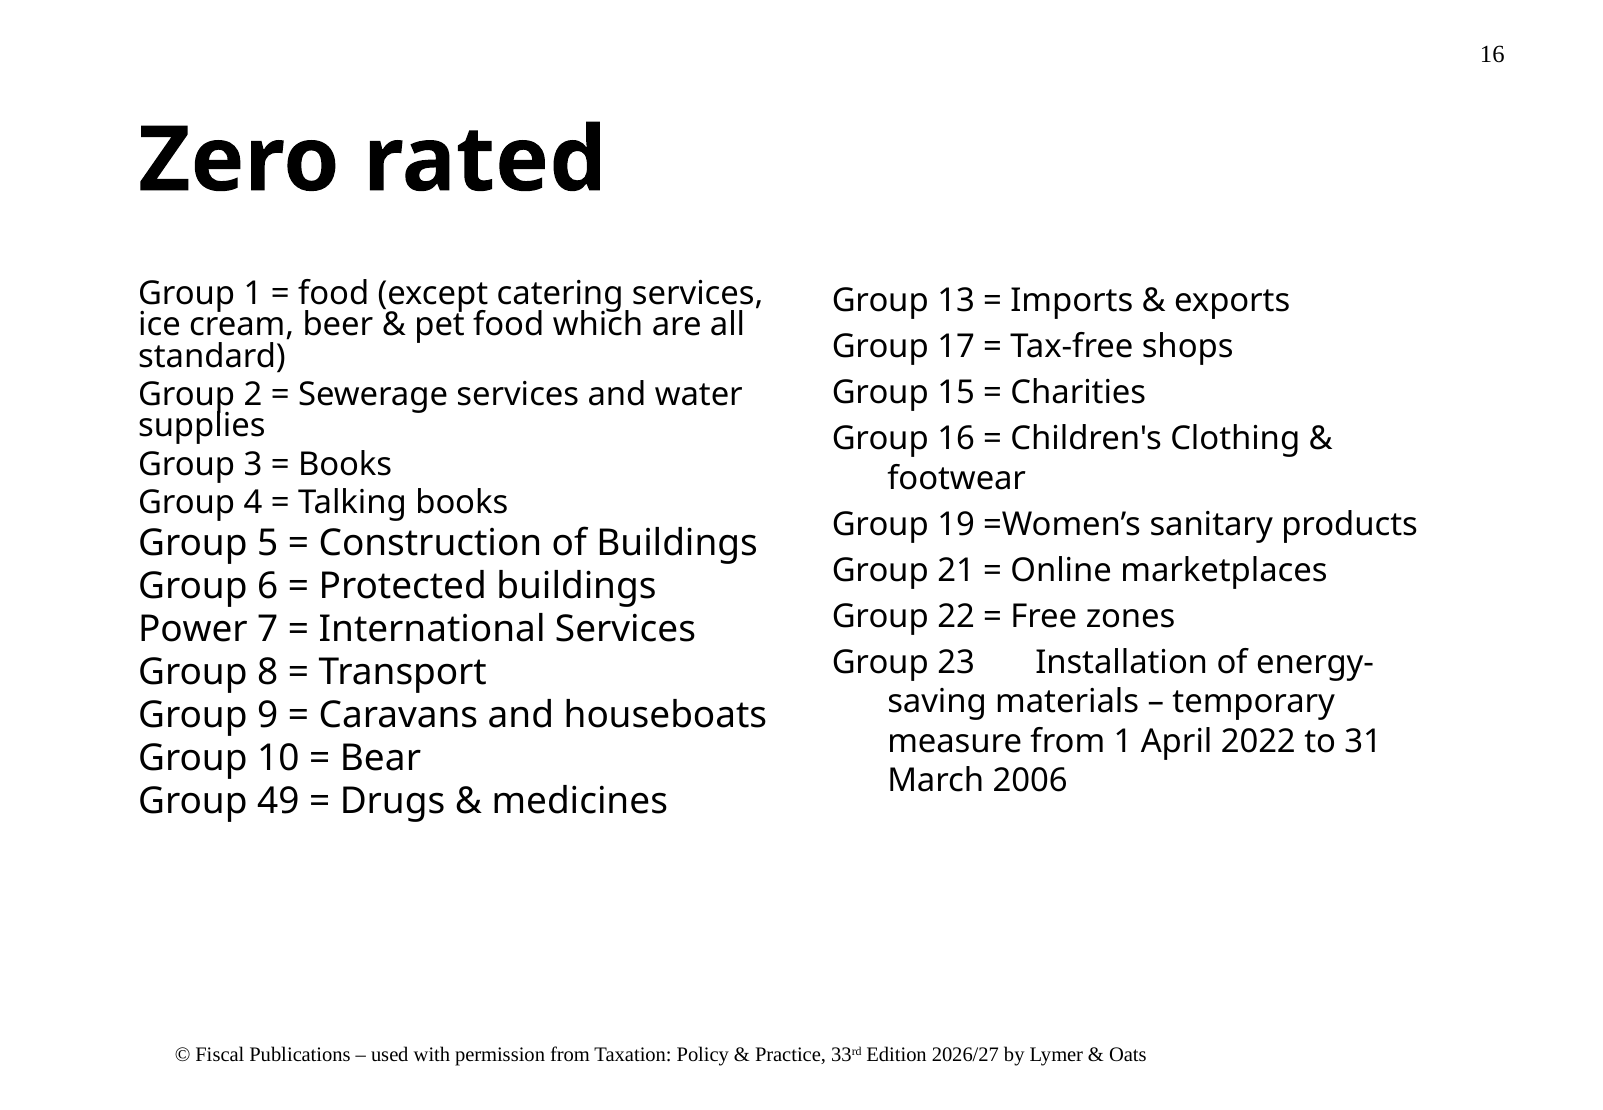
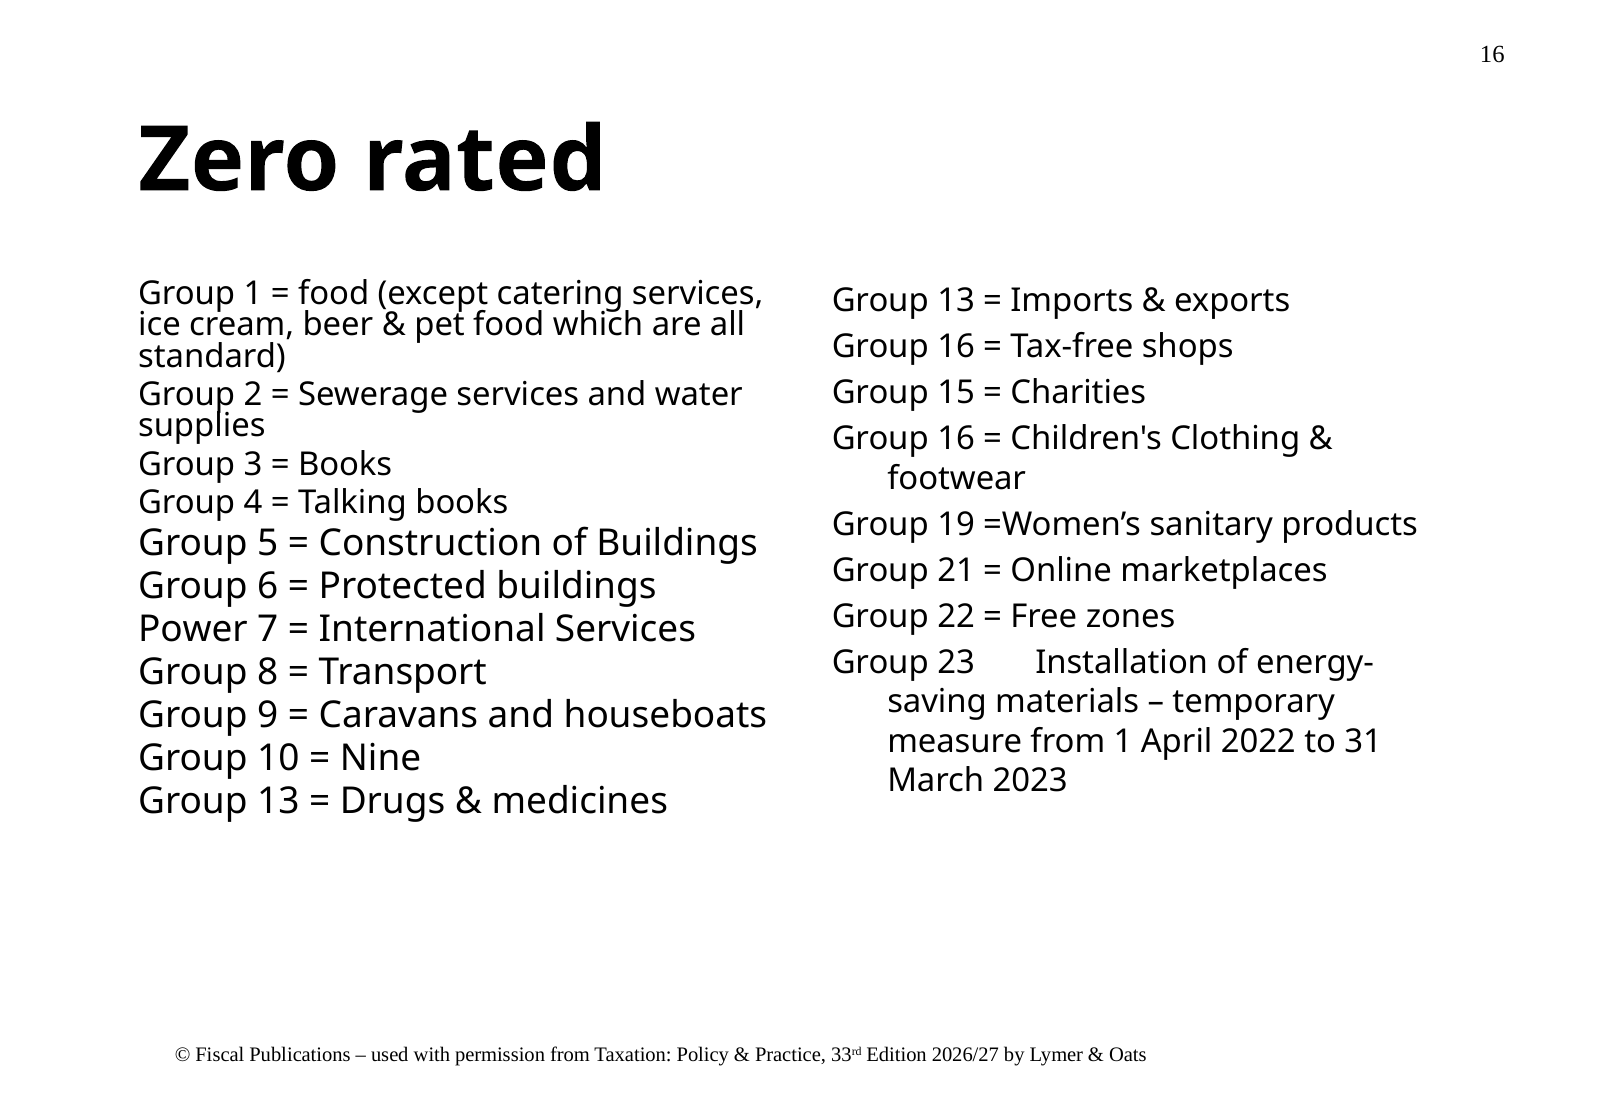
17: 17 -> 16 (956, 347)
Bear: Bear -> Nine (381, 758)
2006: 2006 -> 2023 (1030, 781)
49: 49 -> 13 (278, 801)
